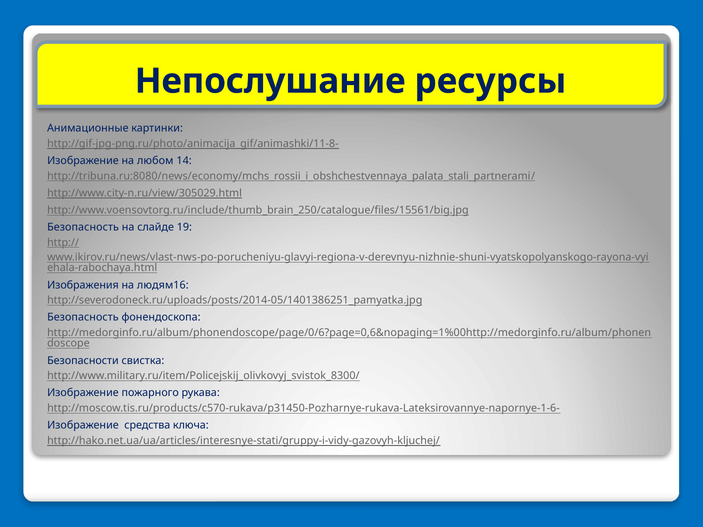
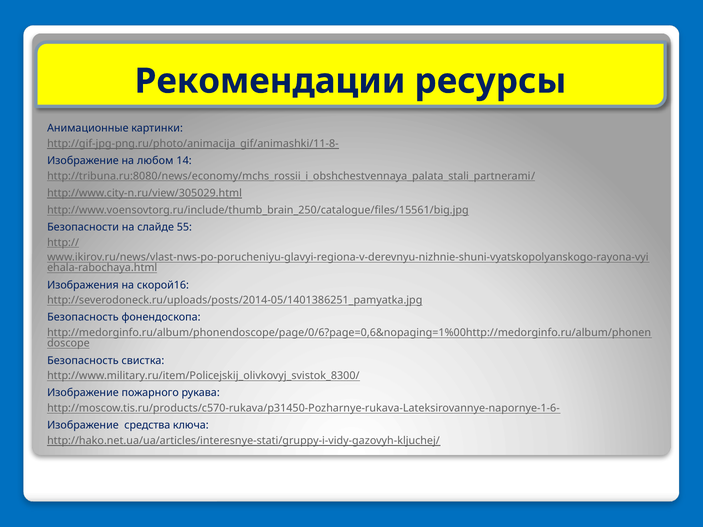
Непослушание: Непослушание -> Рекомендации (270, 81)
Безопасность: Безопасность -> Безопасности (83, 227)
19: 19 -> 55 (184, 227)
людям16: людям16 -> скорой16 (163, 285)
Безопасности: Безопасности -> Безопасность (83, 361)
